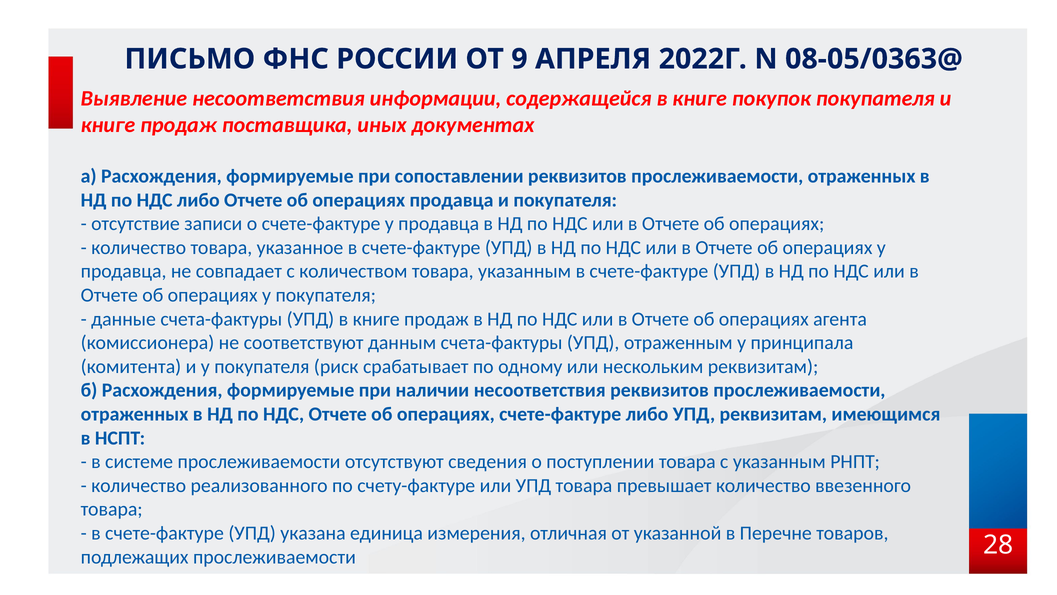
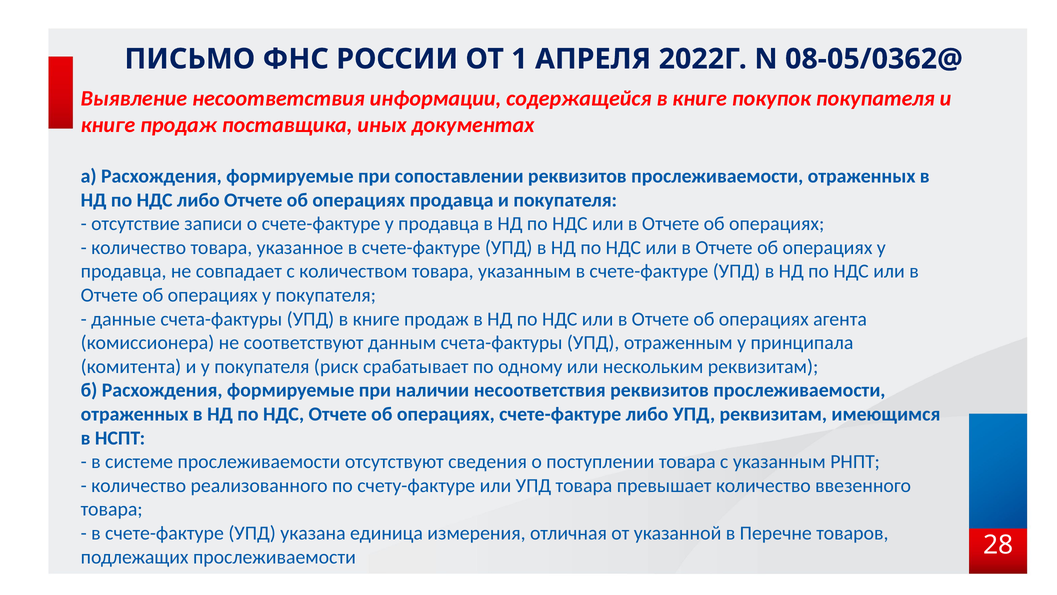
9: 9 -> 1 (519, 59)
08-05/0363@: 08-05/0363@ -> 08-05/0362@ (874, 59)
